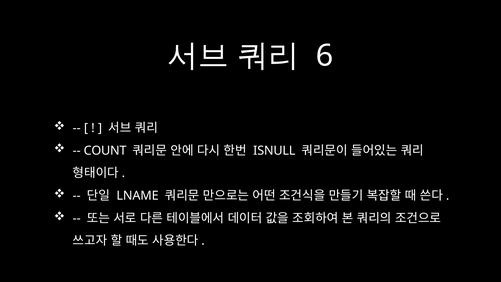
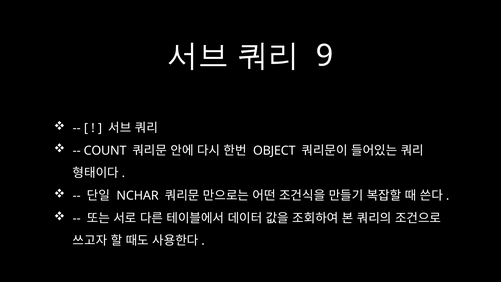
6: 6 -> 9 (325, 56)
ISNULL: ISNULL -> OBJECT (274, 150)
LNAME: LNAME -> NCHAR (138, 196)
